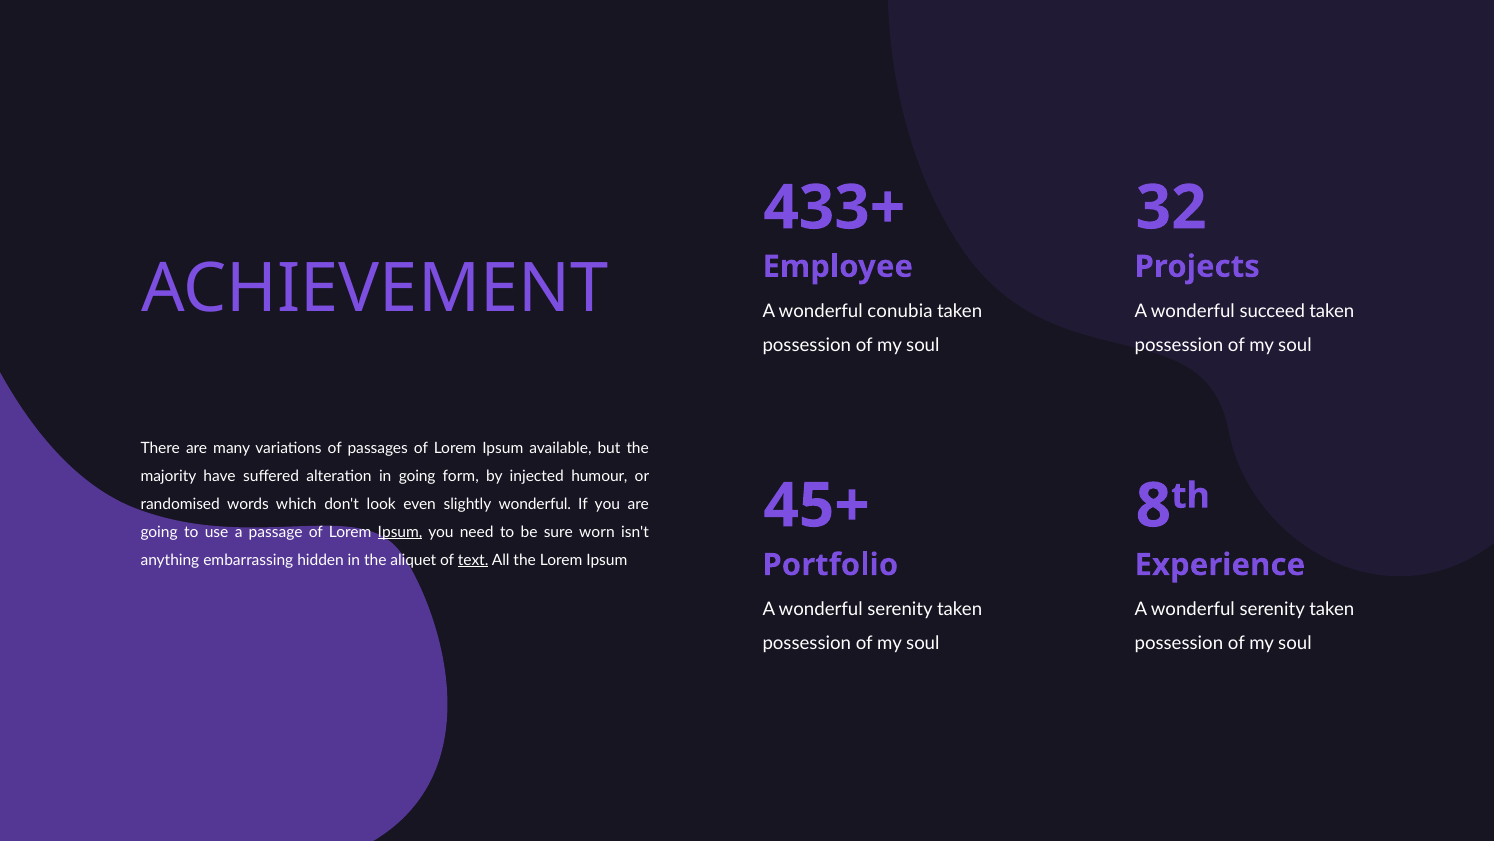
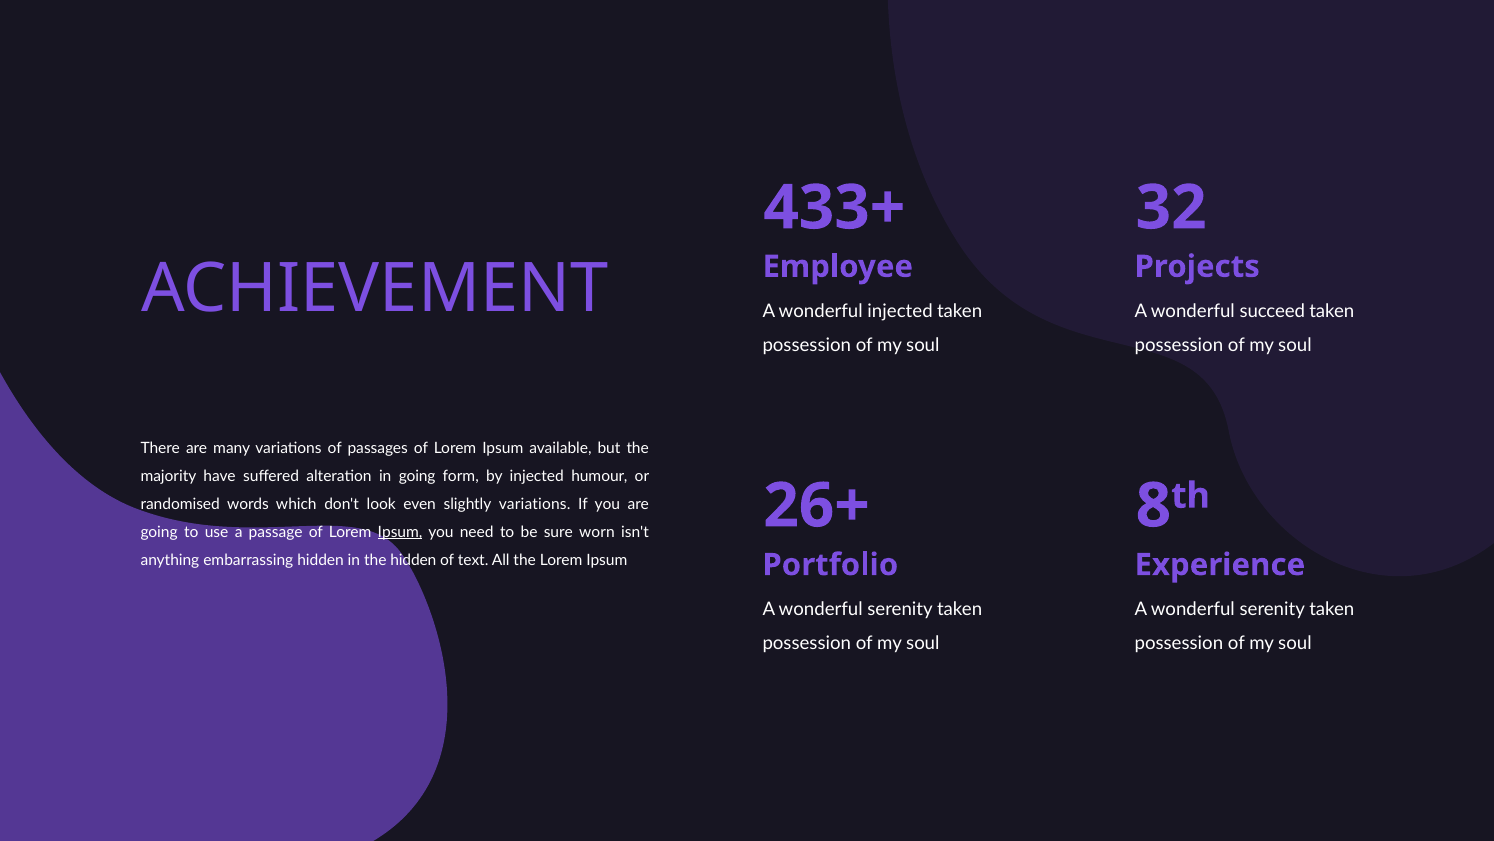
wonderful conubia: conubia -> injected (900, 311)
45+: 45+ -> 26+ (817, 506)
slightly wonderful: wonderful -> variations (535, 504)
the aliquet: aliquet -> hidden (413, 560)
text underline: present -> none (473, 560)
